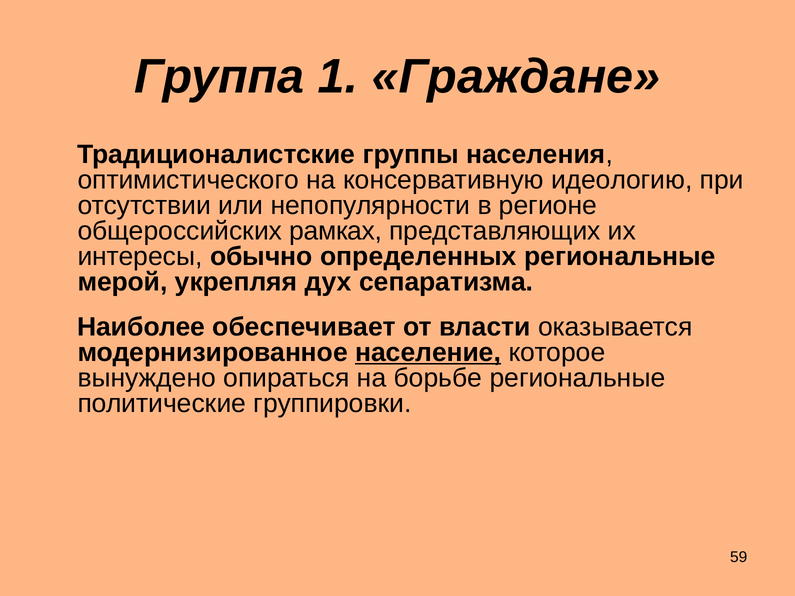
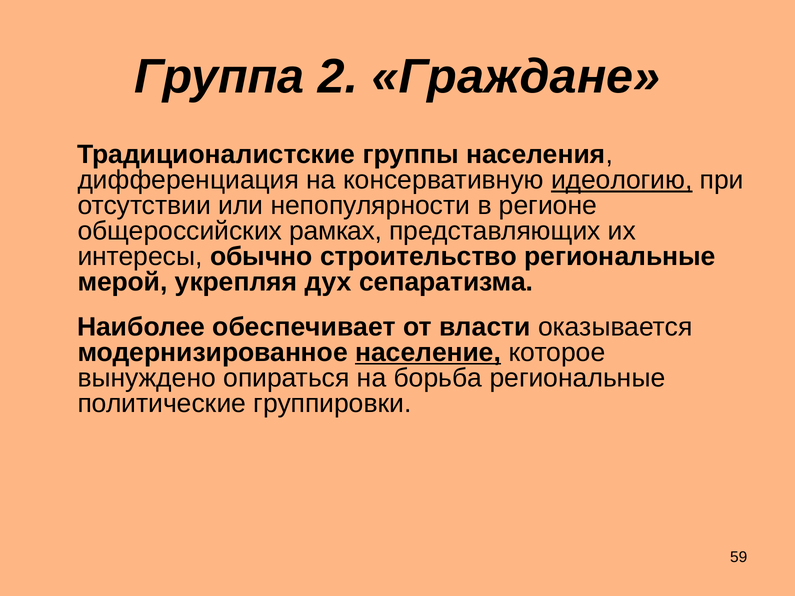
1: 1 -> 2 (338, 77)
оптимистического: оптимистического -> дифференциация (188, 180)
идеологию underline: none -> present (622, 180)
определенных: определенных -> строительство (418, 256)
борьбе: борьбе -> борьба (438, 378)
